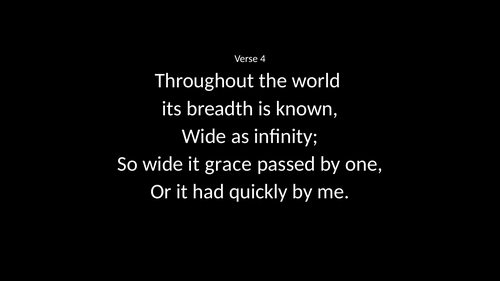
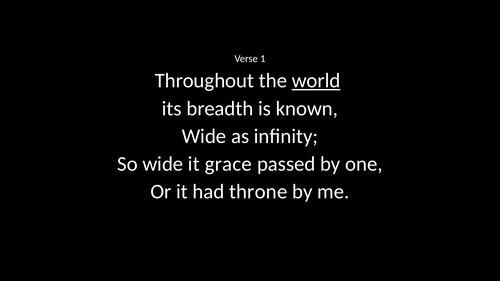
4: 4 -> 1 (263, 59)
world underline: none -> present (316, 81)
quickly: quickly -> throne (258, 192)
